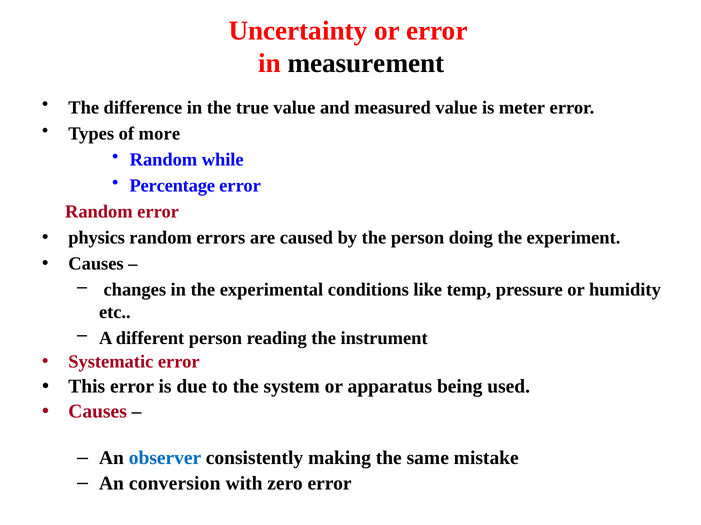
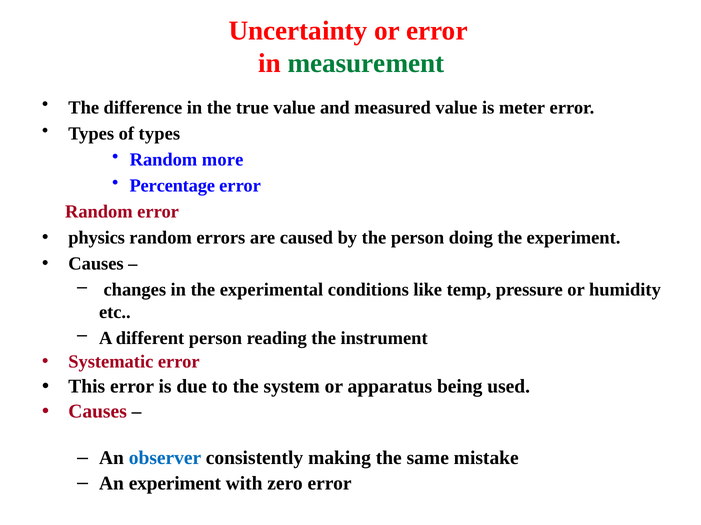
measurement colour: black -> green (366, 63)
of more: more -> types (159, 134)
while: while -> more (223, 160)
An conversion: conversion -> experiment (175, 484)
